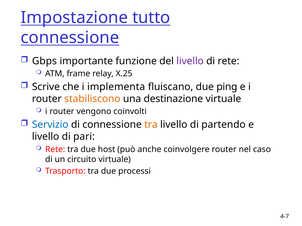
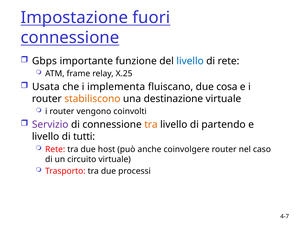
tutto: tutto -> fuori (151, 18)
livello colour: purple -> blue (190, 61)
Scrive: Scrive -> Usata (46, 87)
ping: ping -> cosa (227, 87)
Servizio colour: blue -> purple (50, 125)
pari: pari -> tutti (84, 137)
